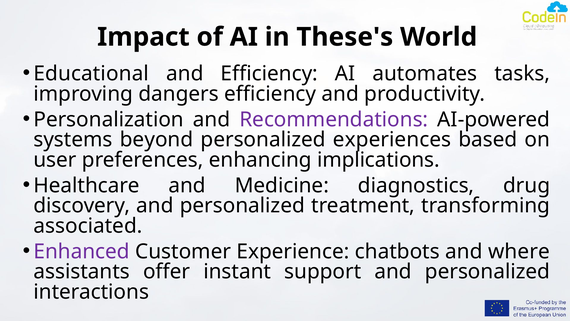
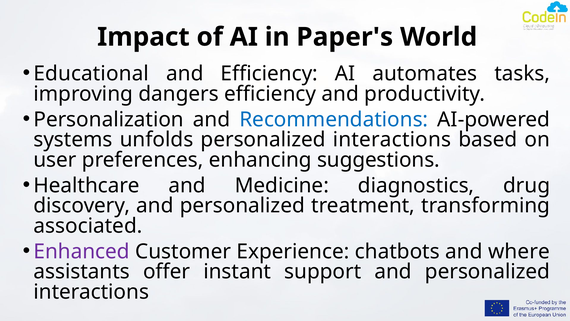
These's: These's -> Paper's (345, 37)
Recommendations colour: purple -> blue (334, 119)
beyond: beyond -> unfolds (157, 140)
experiences: experiences -> interactions (392, 140)
implications: implications -> suggestions (378, 160)
